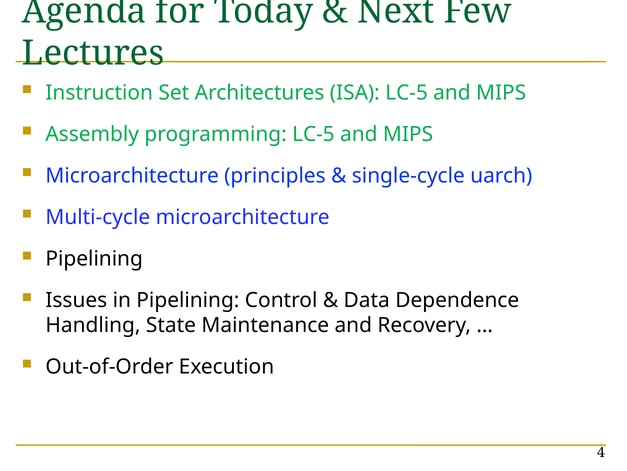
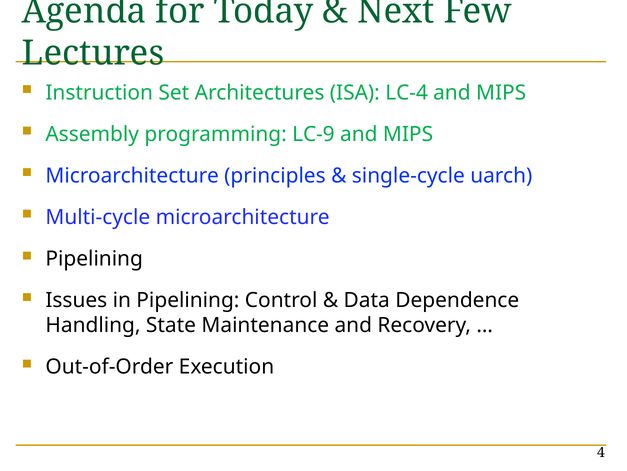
ISA LC-5: LC-5 -> LC-4 (407, 92)
programming LC-5: LC-5 -> LC-9 (313, 134)
